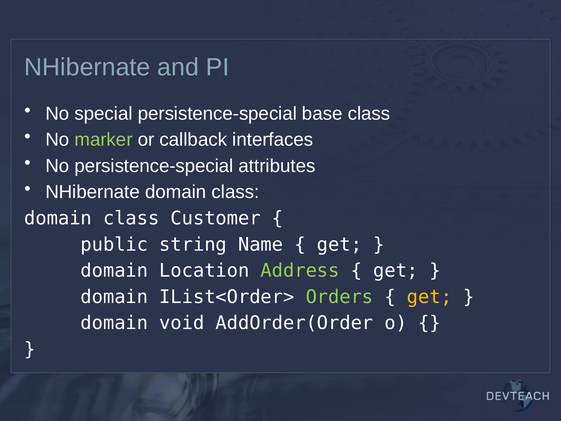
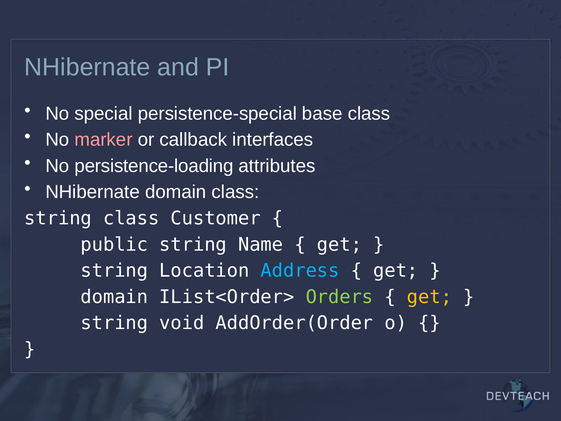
marker colour: light green -> pink (104, 140)
No persistence-special: persistence-special -> persistence-loading (154, 166)
domain: domain -> string (58, 218)
domain: domain -> string (114, 271)
Address colour: light green -> light blue (300, 271)
domain: domain -> string (114, 323)
